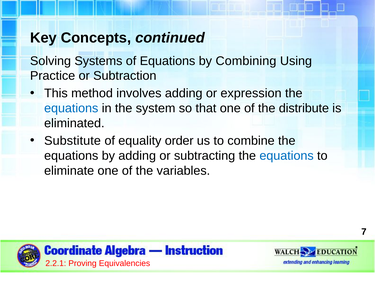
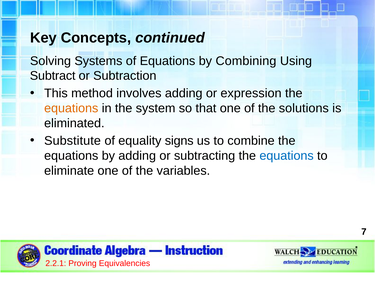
Practice: Practice -> Subtract (53, 76)
equations colour: blue -> orange (71, 108)
distribute: distribute -> solutions (304, 108)
order: order -> signs (179, 141)
